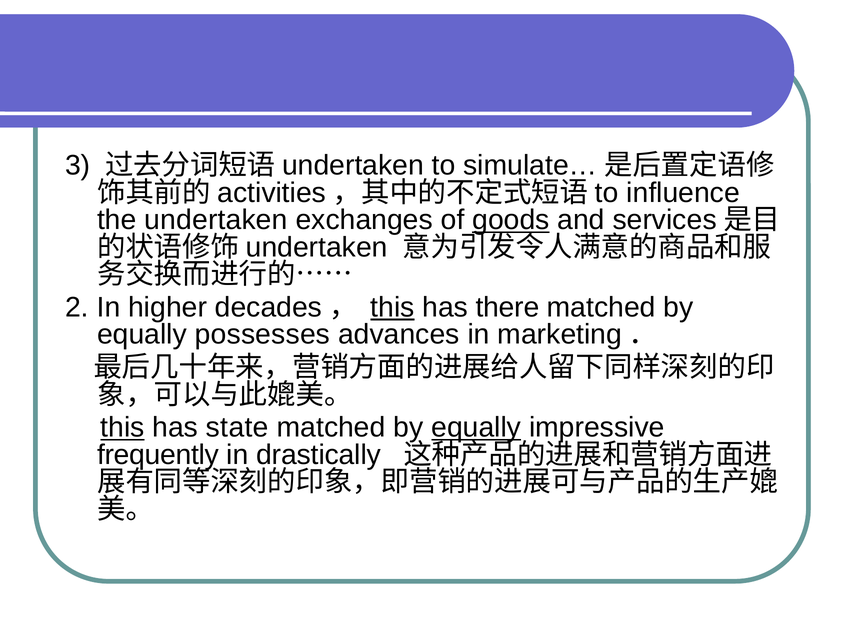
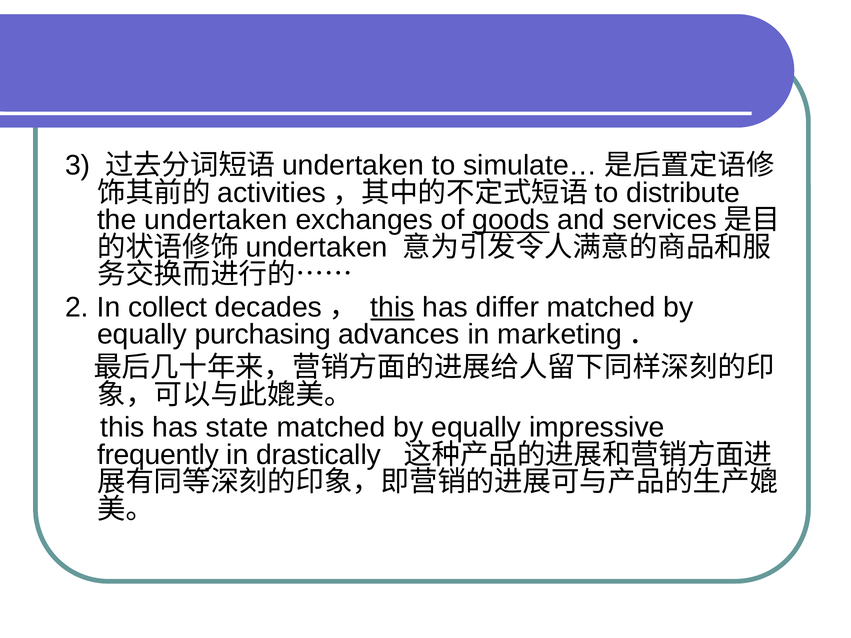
influence: influence -> distribute (683, 193)
higher: higher -> collect (168, 307)
there: there -> differ (507, 307)
possesses: possesses -> purchasing (263, 335)
this underline: present -> none (122, 428)
equally underline: present -> none (476, 428)
